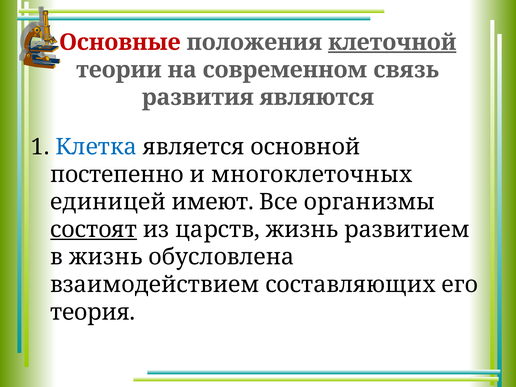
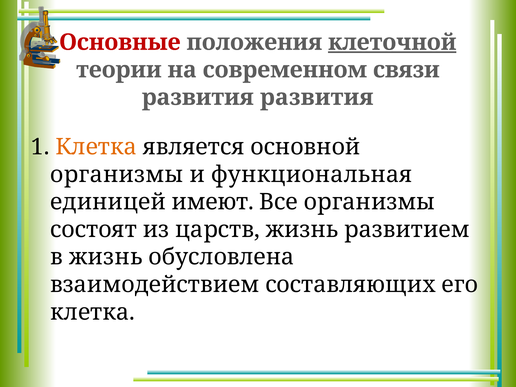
связь: связь -> связи (406, 70)
развития являются: являются -> развития (317, 97)
Клетка colour: blue -> orange (96, 147)
постепенно: постепенно -> организмы (117, 174)
многоклеточных: многоклеточных -> функциональная (312, 174)
состоят underline: present -> none (94, 230)
теория: теория -> клетка (93, 312)
